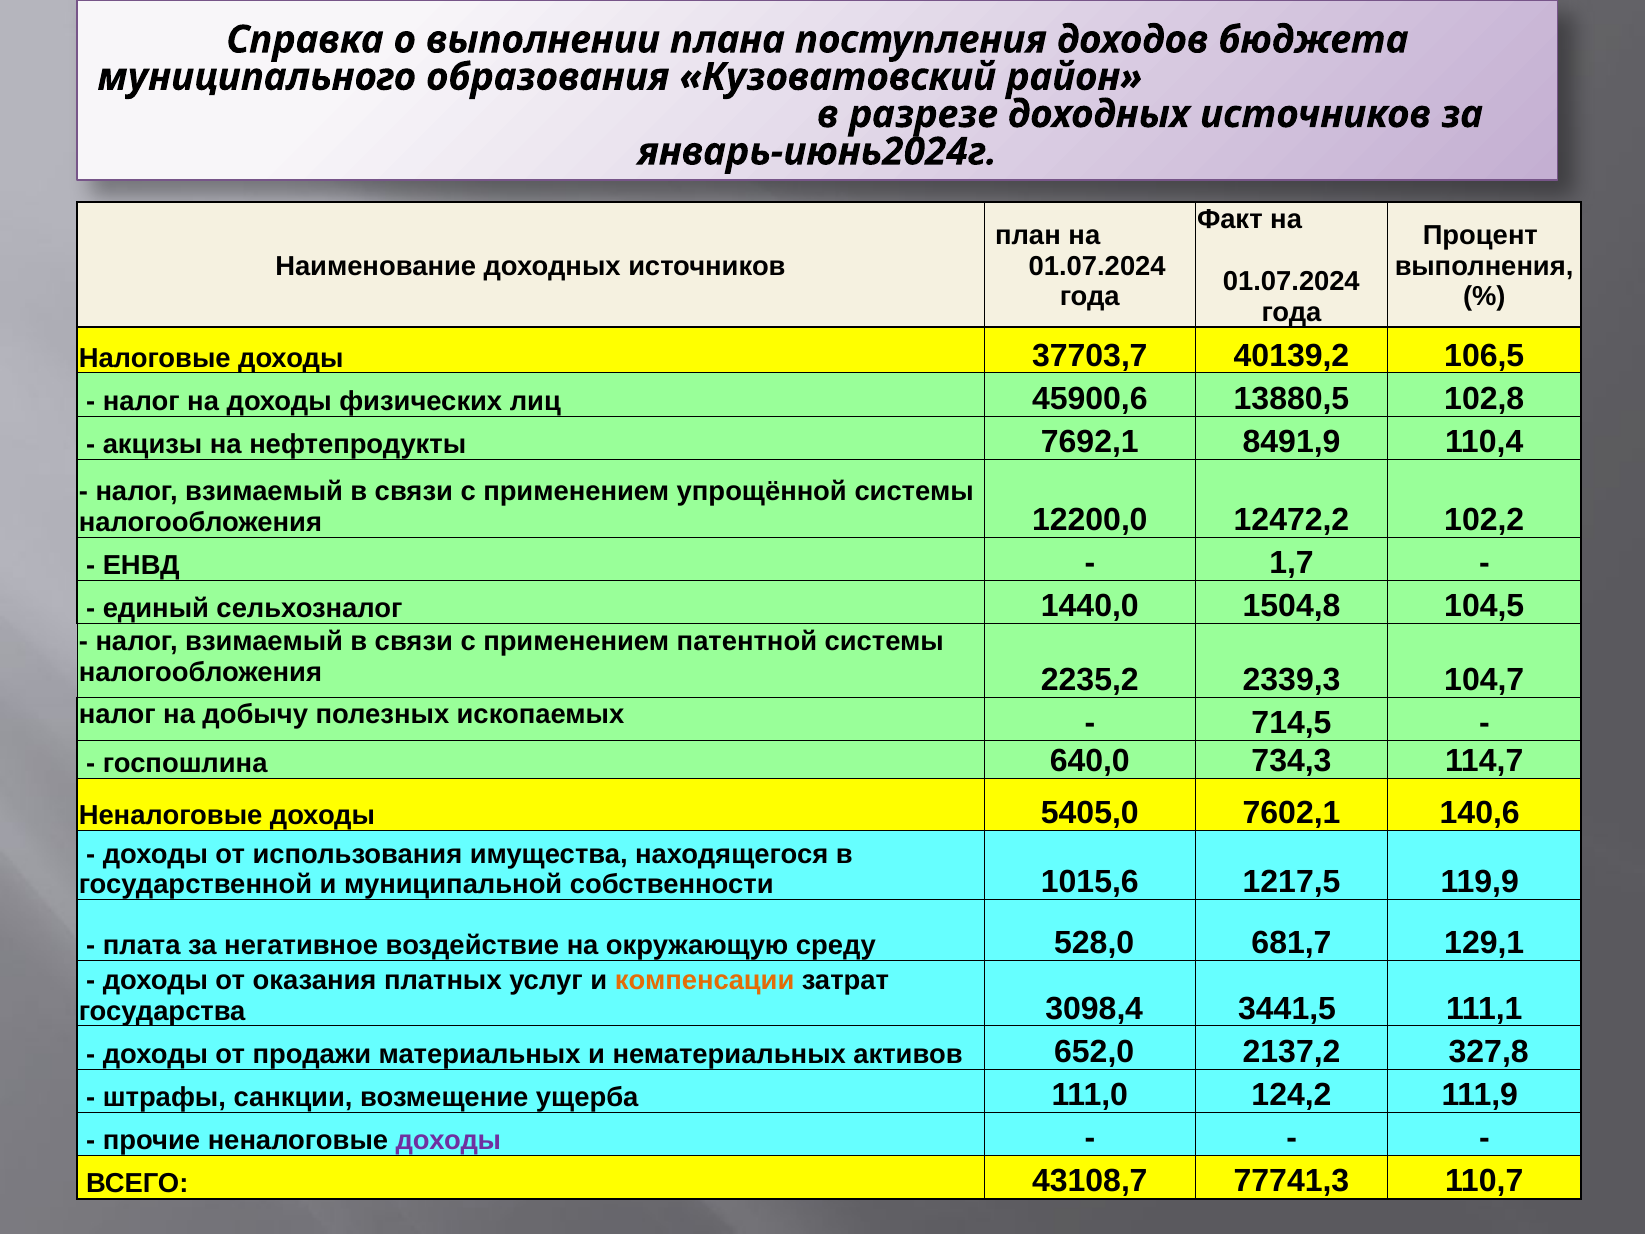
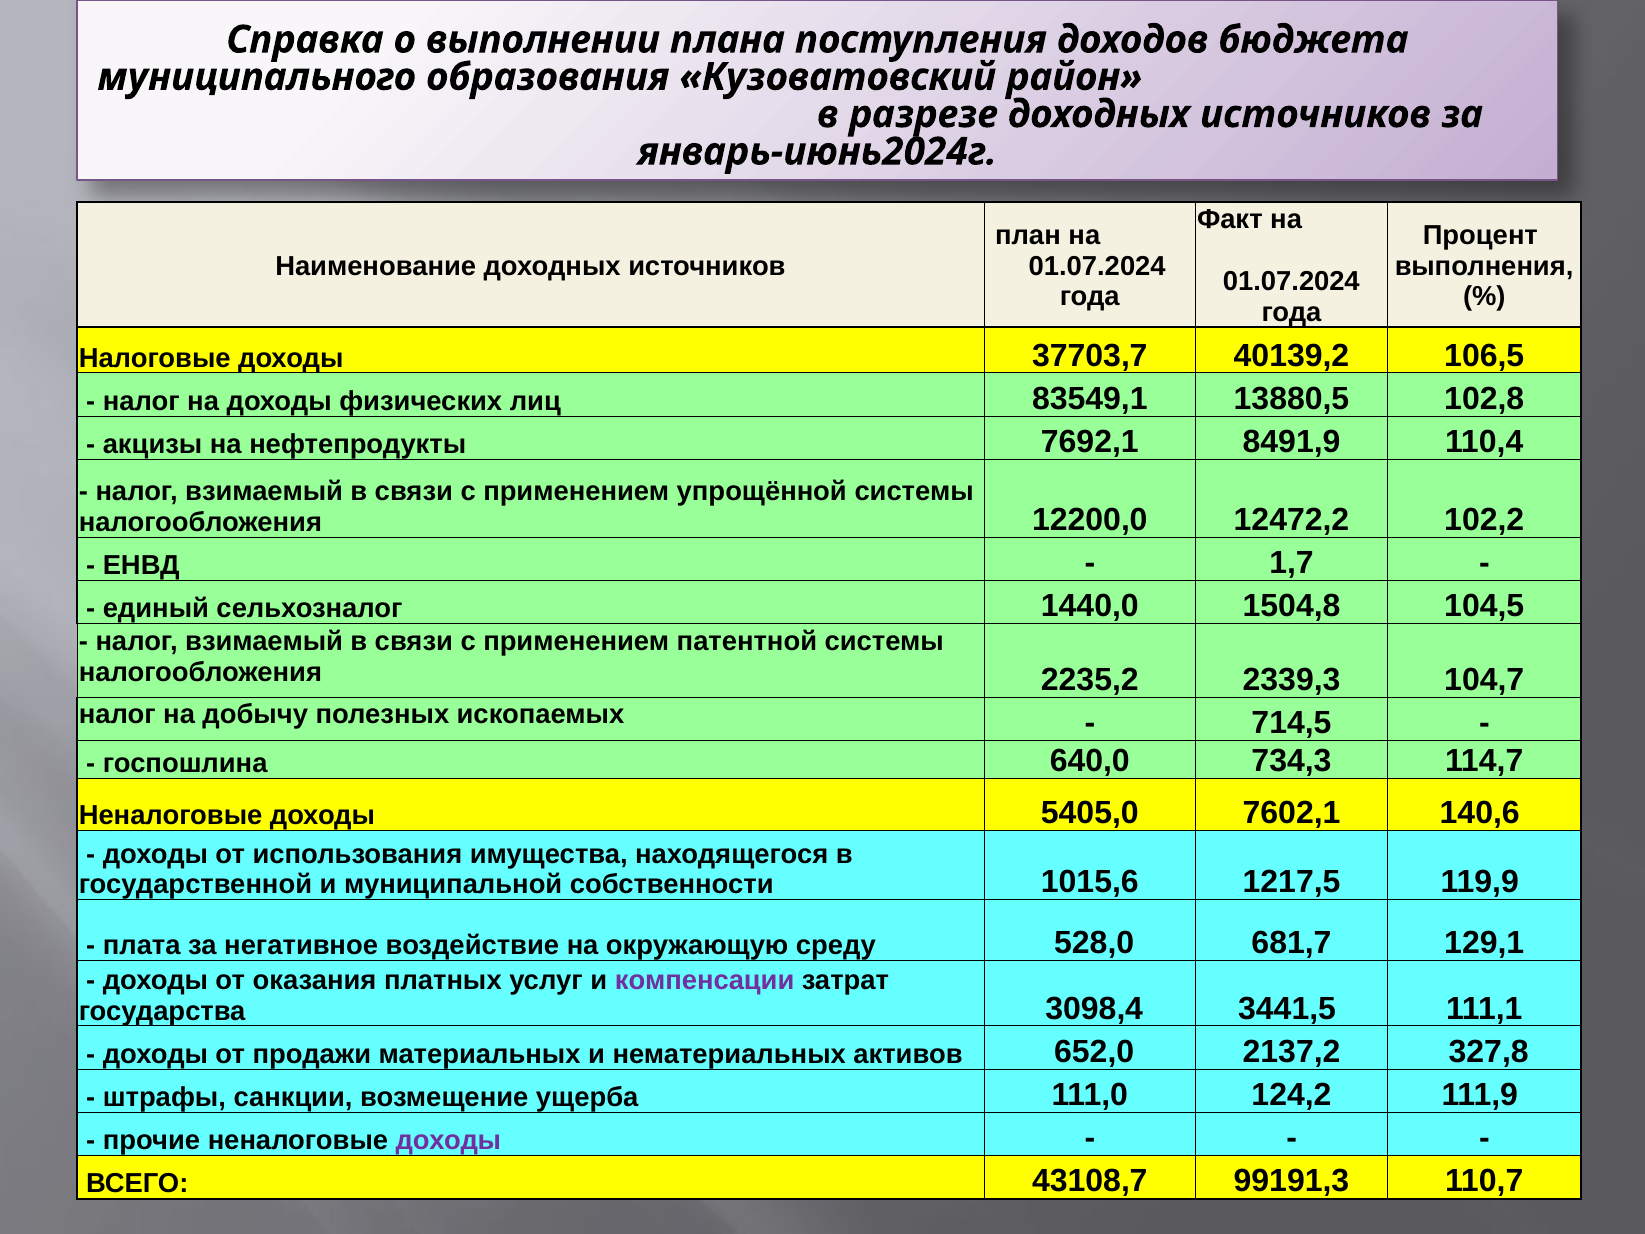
45900,6: 45900,6 -> 83549,1 (1090, 399)
компенсации colour: orange -> purple (705, 980)
77741,3: 77741,3 -> 99191,3 (1291, 1181)
